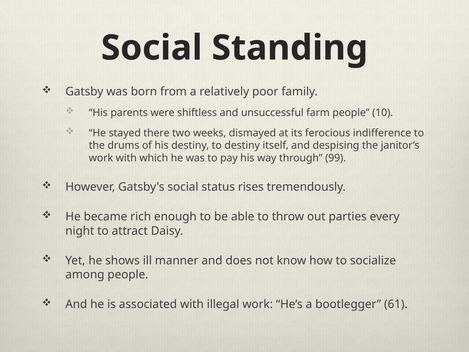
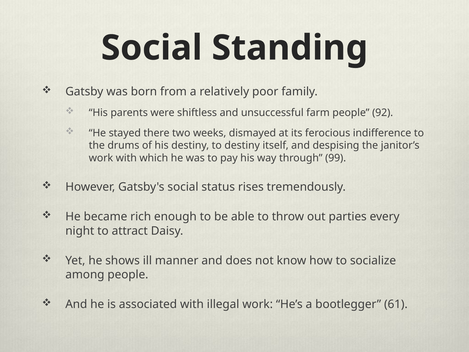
10: 10 -> 92 (383, 113)
